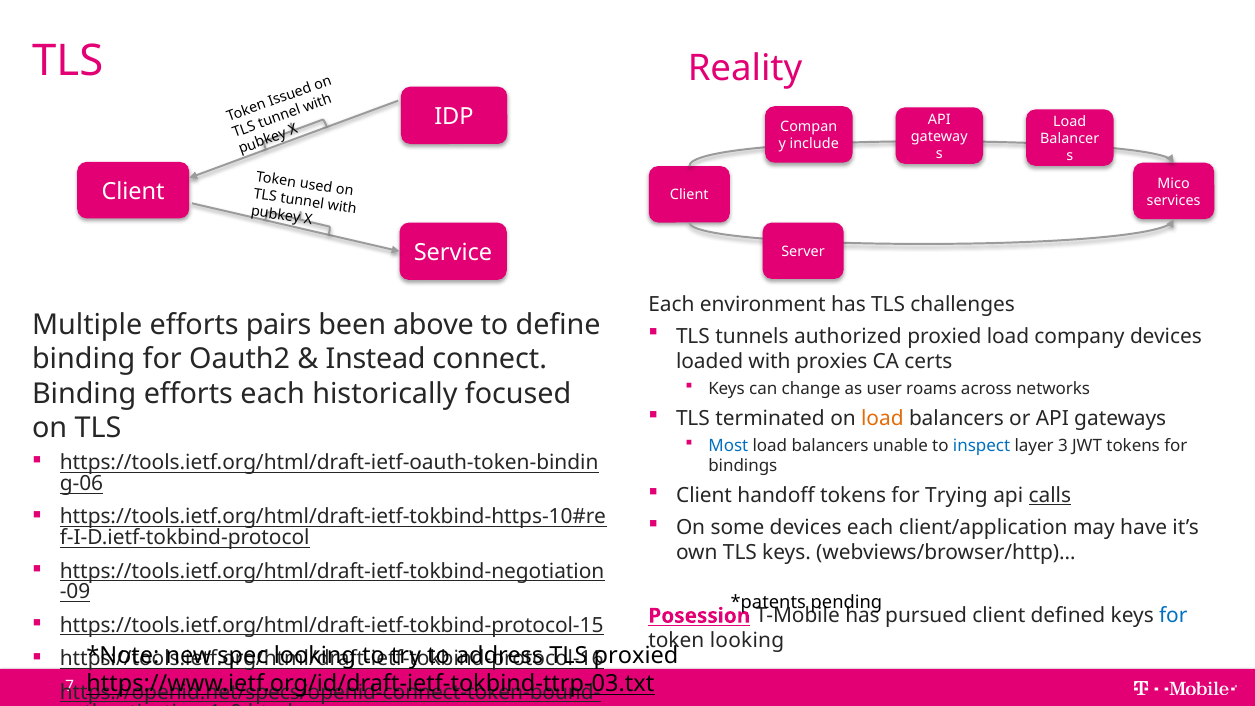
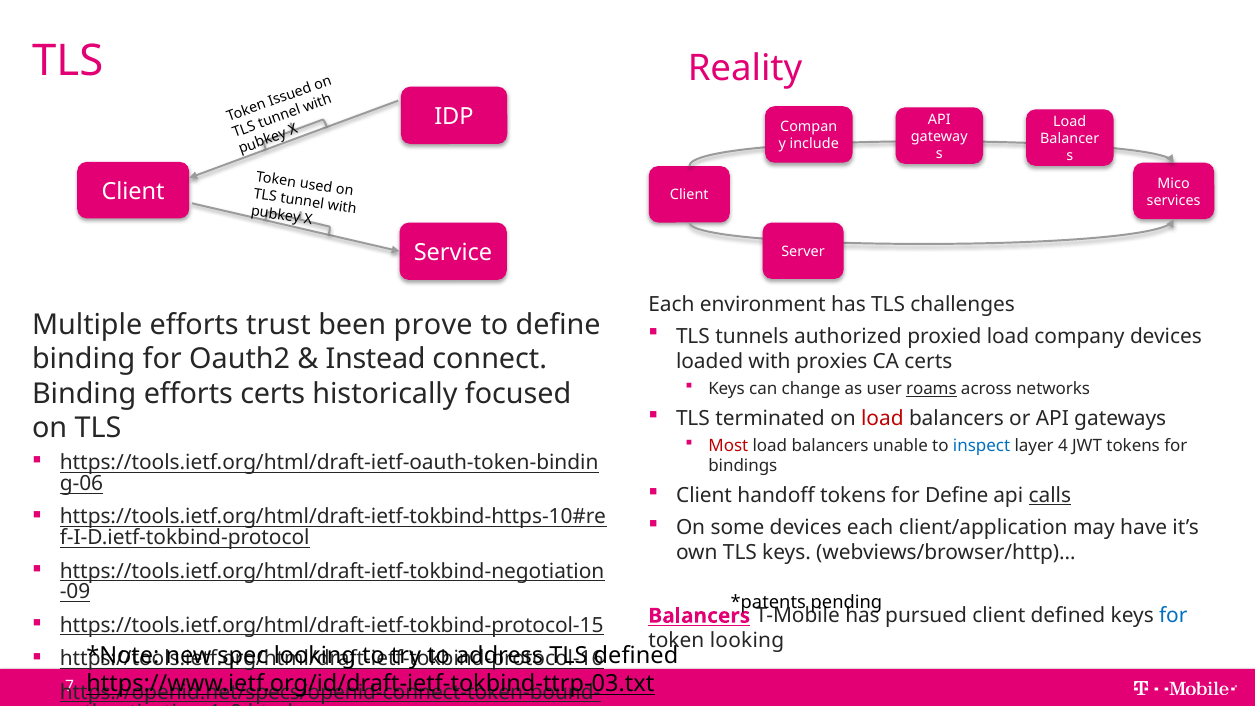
pairs: pairs -> trust (278, 325)
above: above -> prove (433, 325)
roams underline: none -> present (931, 389)
efforts each: each -> certs (273, 394)
load colour: orange -> red (882, 418)
Most colour: blue -> red (728, 446)
3: 3 -> 4 (1063, 446)
for Trying: Trying -> Define (957, 496)
Posession: Posession -> Balancers (699, 616)
proxied: proxied -> defined (636, 655)
